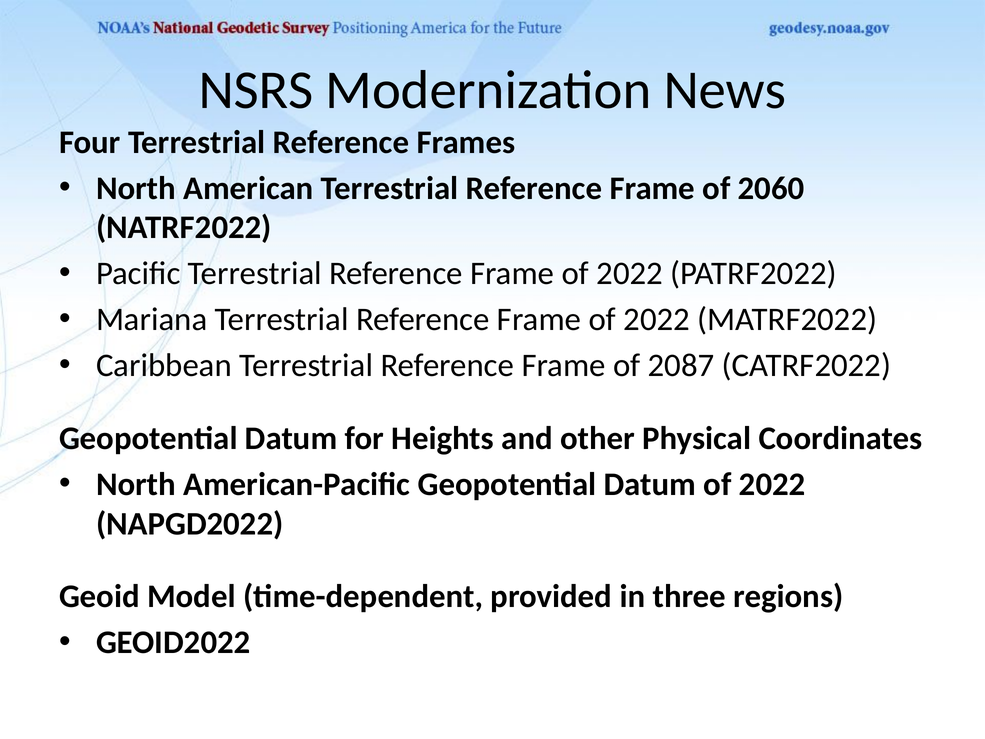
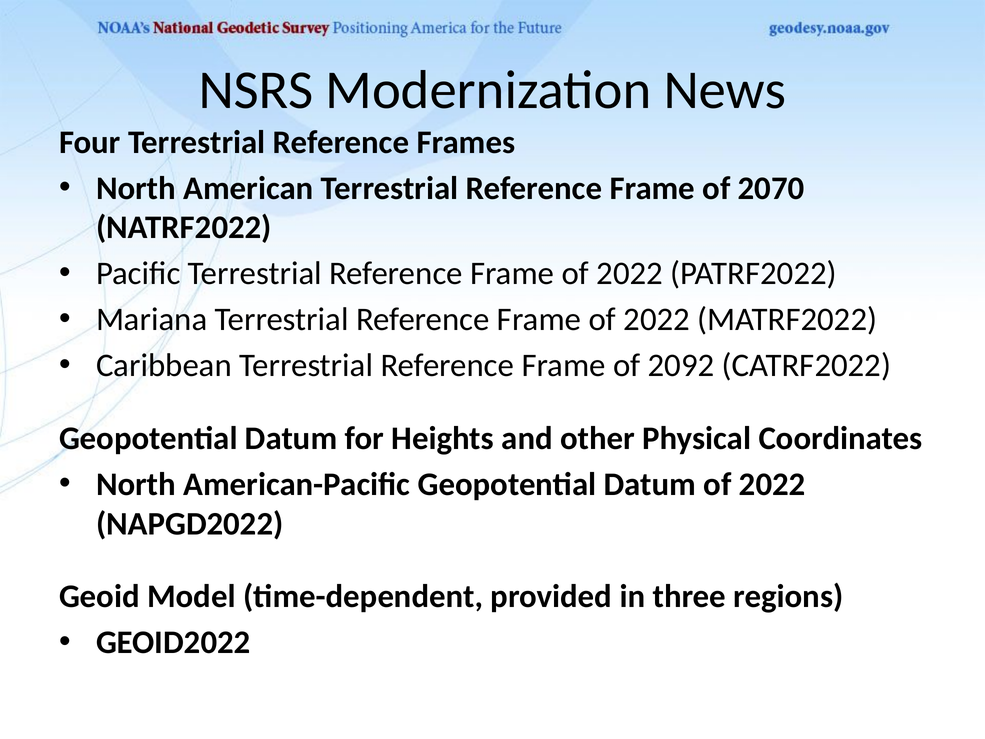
2060: 2060 -> 2070 (771, 188)
2087: 2087 -> 2092 (681, 365)
